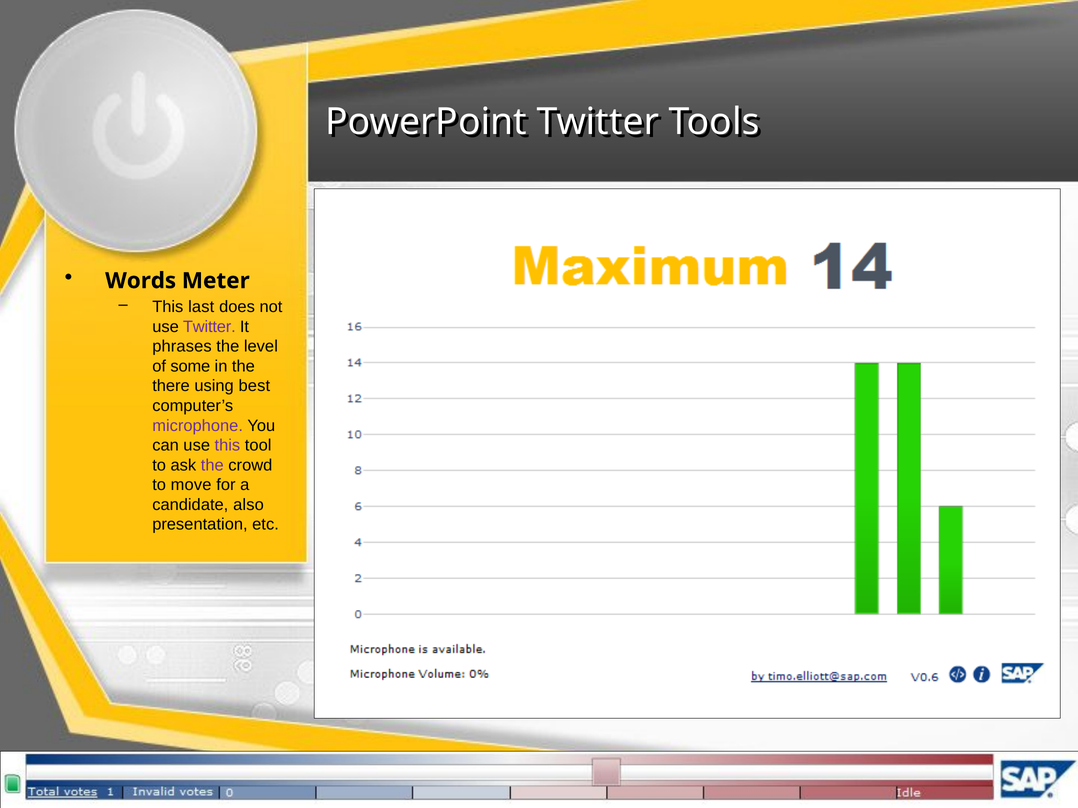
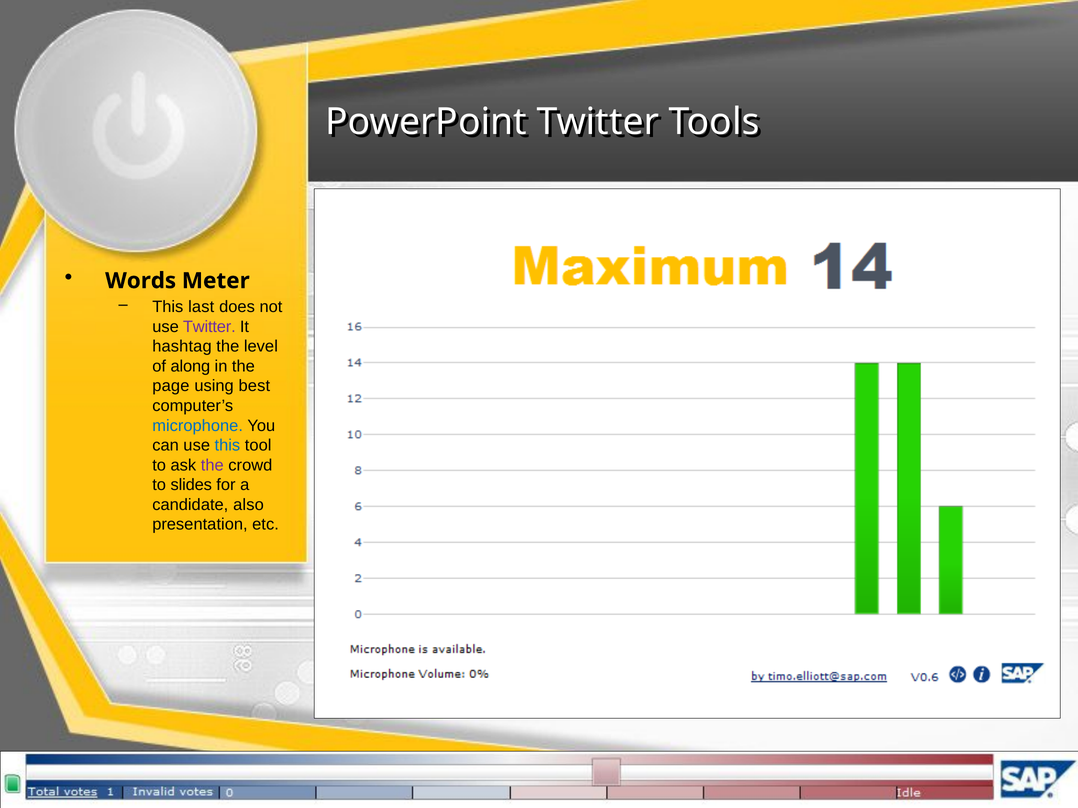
phrases: phrases -> hashtag (182, 347)
some: some -> along (190, 367)
there: there -> page (171, 386)
microphone colour: purple -> blue (198, 426)
this colour: purple -> blue (227, 446)
move: move -> slides (191, 485)
